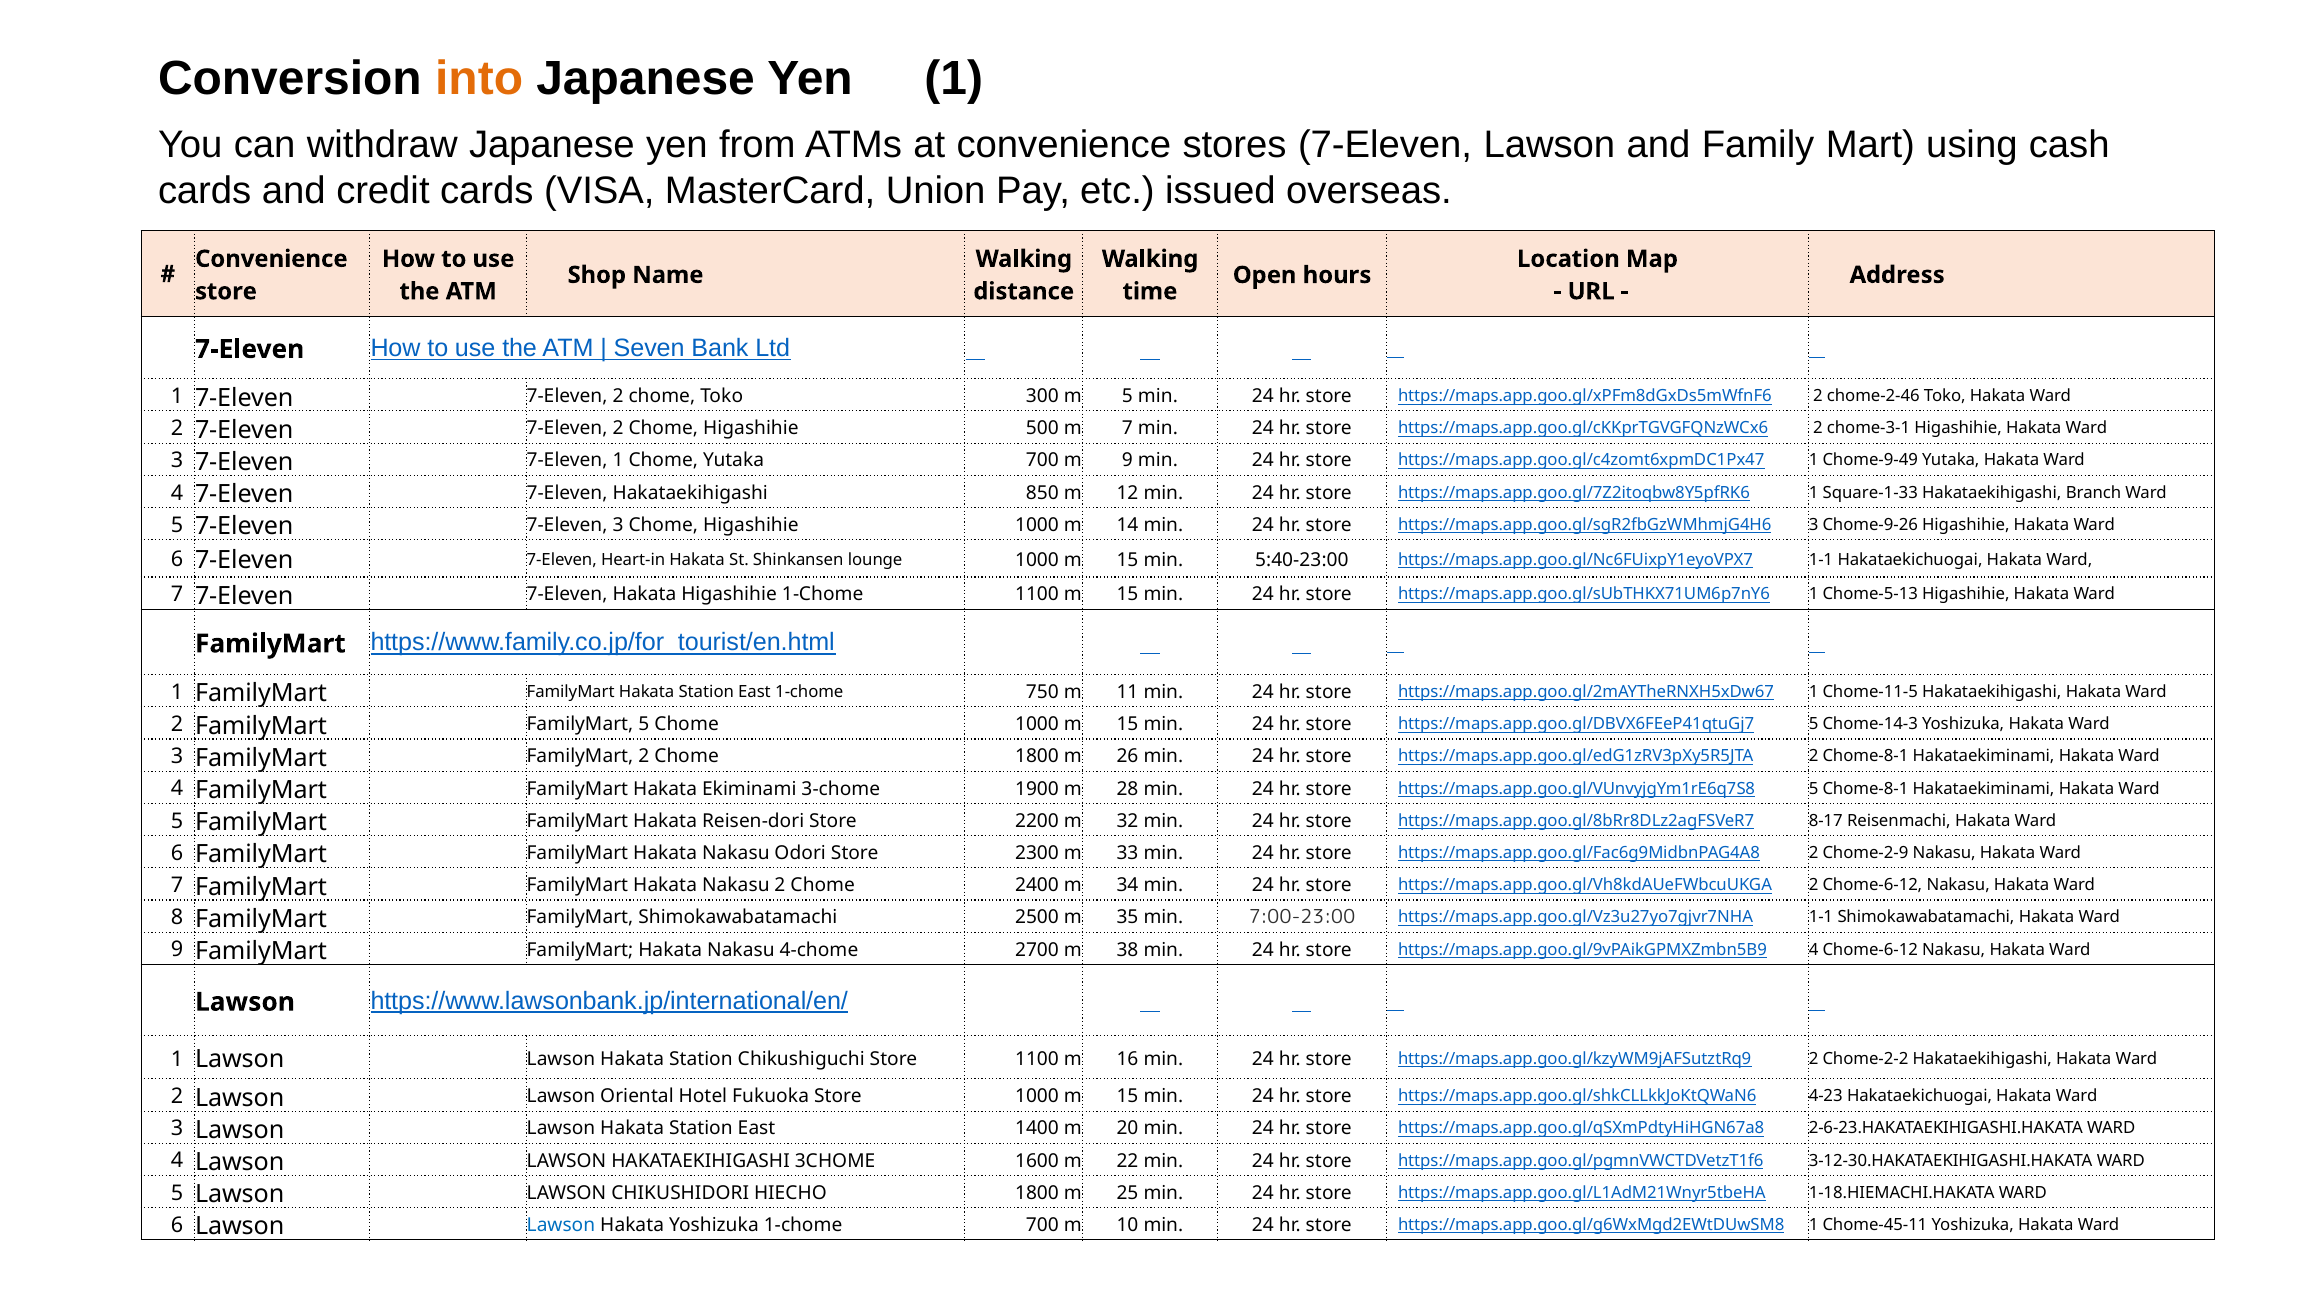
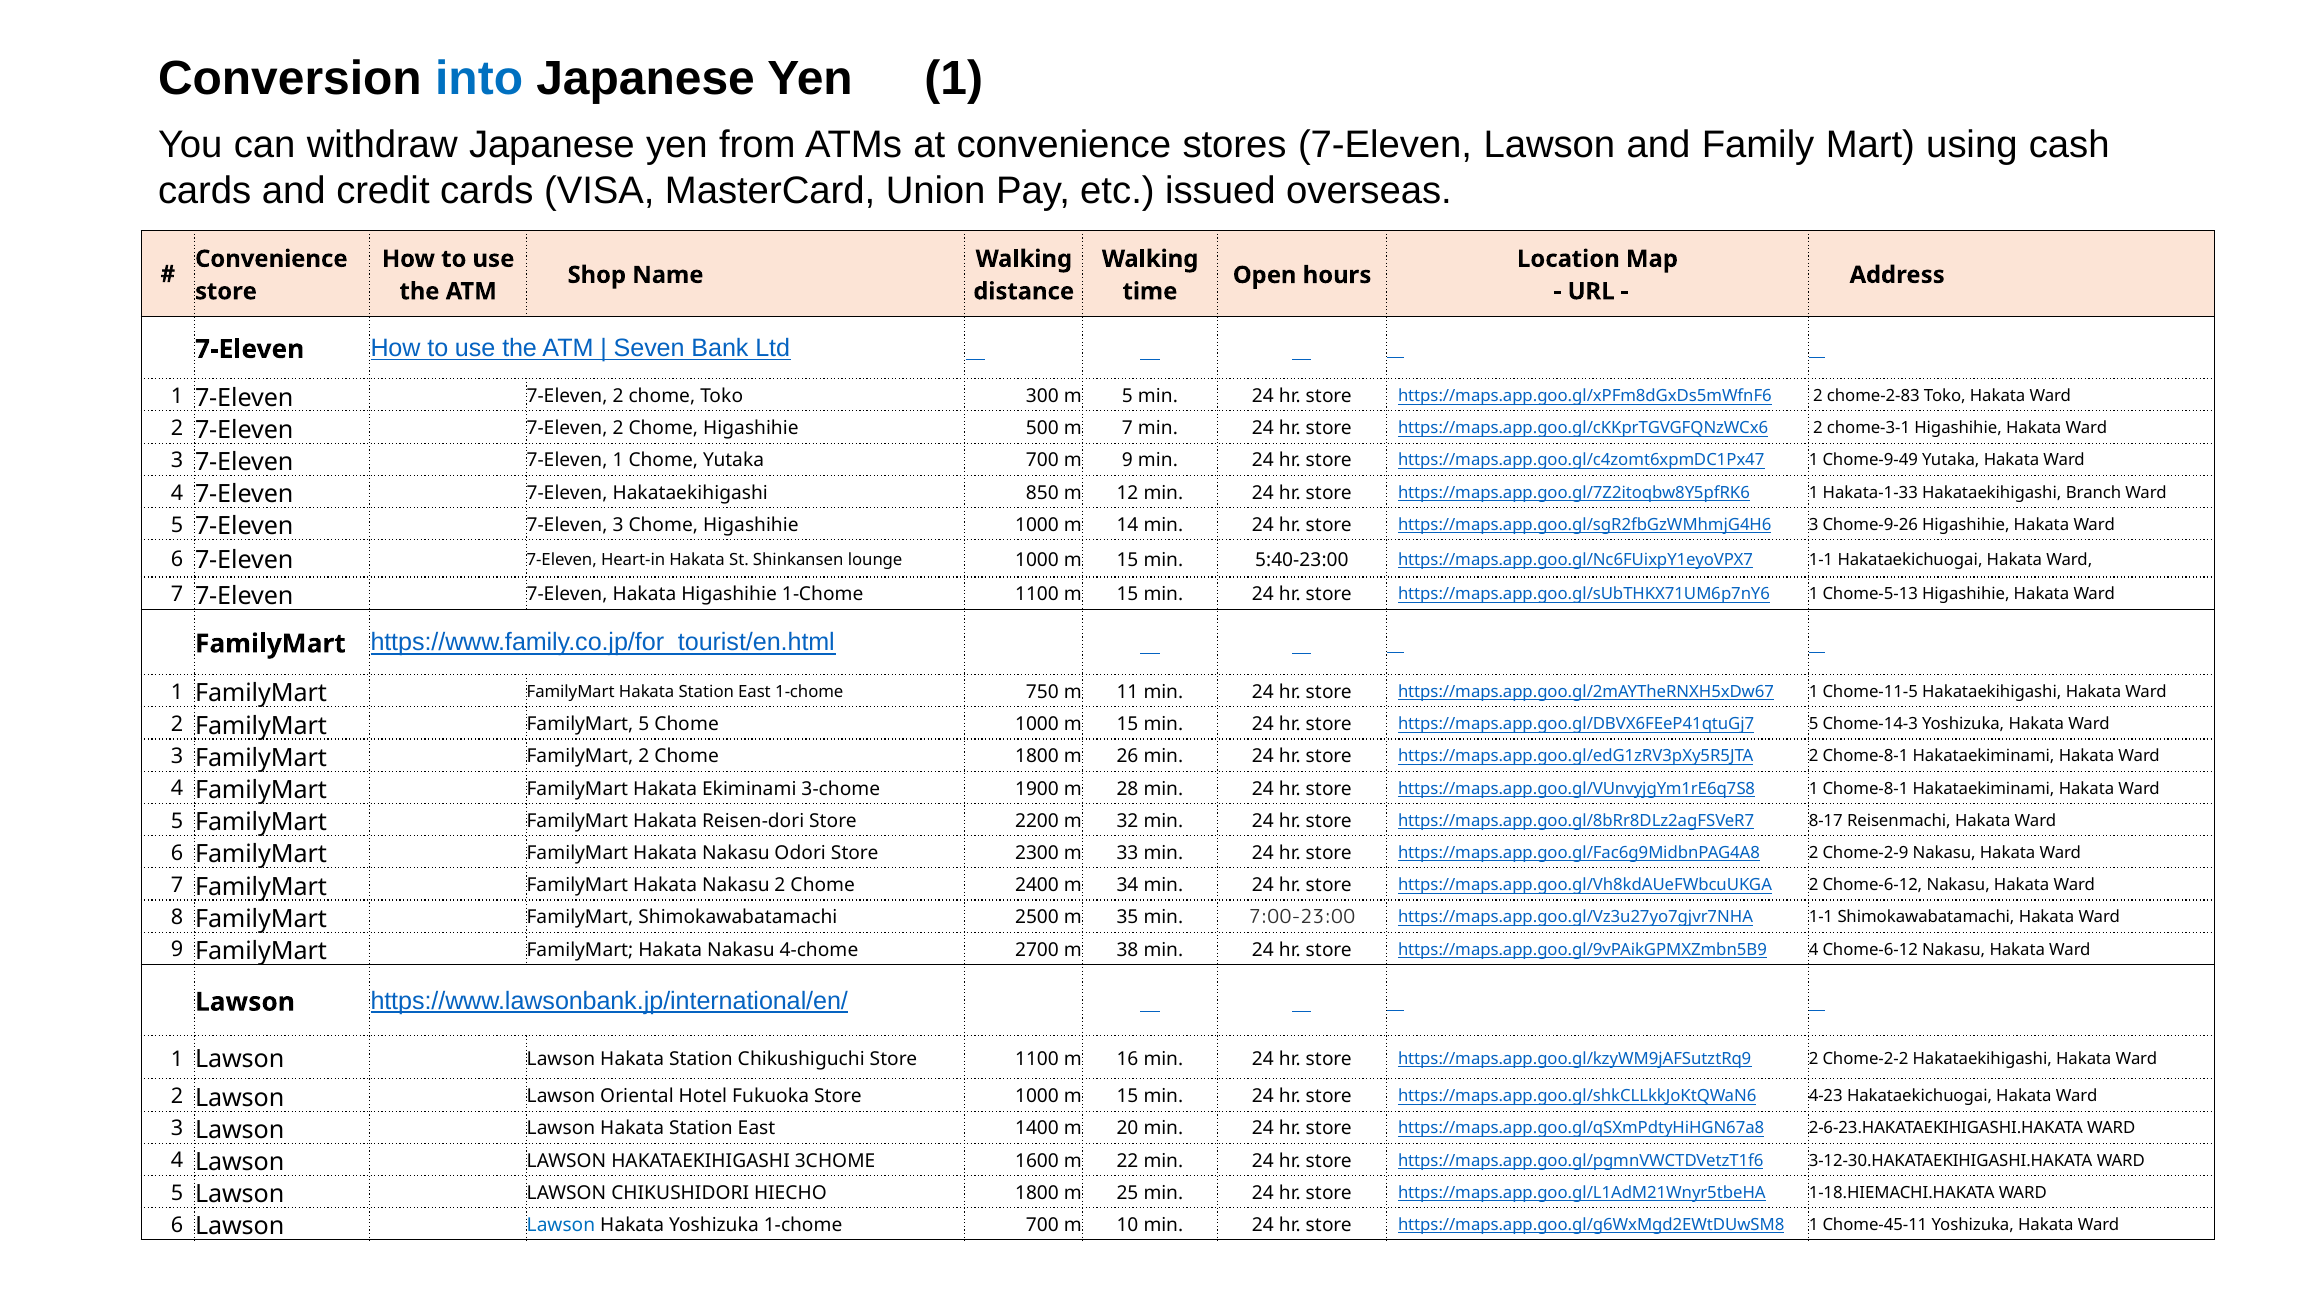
into colour: orange -> blue (479, 79)
chome-2-46: chome-2-46 -> chome-2-83 (1873, 396)
Square-1-33: Square-1-33 -> Hakata-1-33 (1870, 493)
https://maps.app.goo.gl/VUnvyjgYm1rE6q7S8 5: 5 -> 1 (1814, 788)
